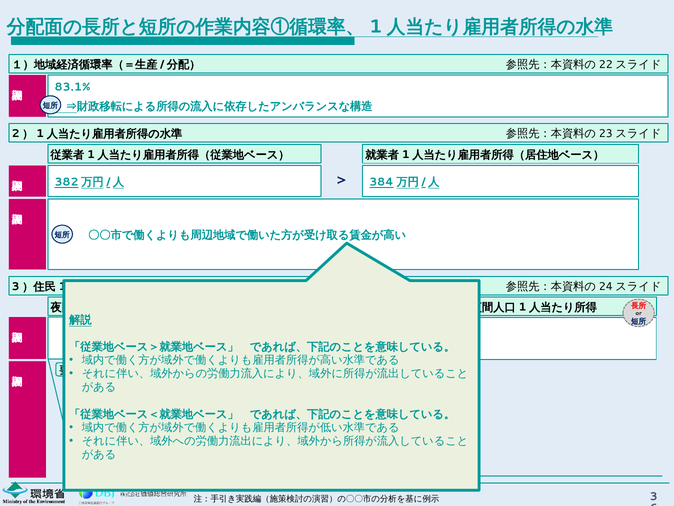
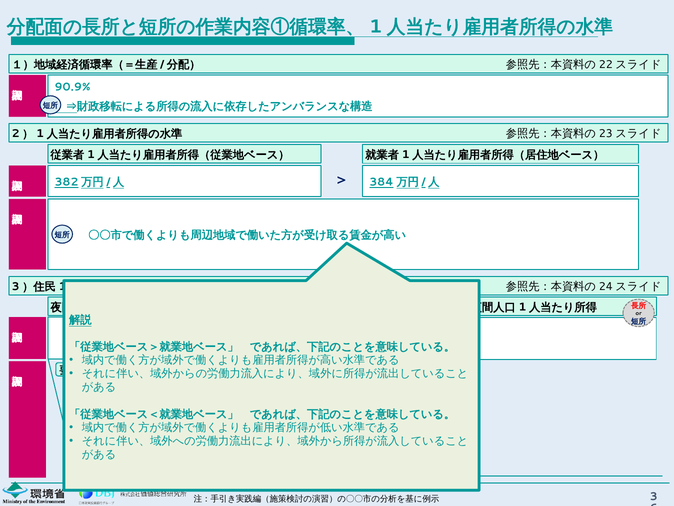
83.1%: 83.1% -> 90.9% (72, 87)
